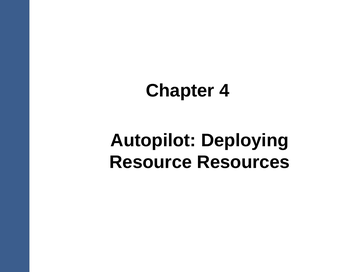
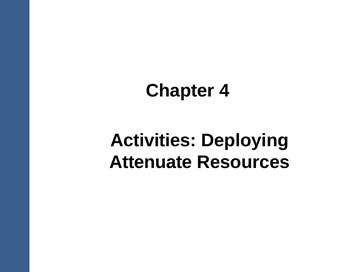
Autopilot: Autopilot -> Activities (153, 141)
Resource: Resource -> Attenuate (151, 162)
